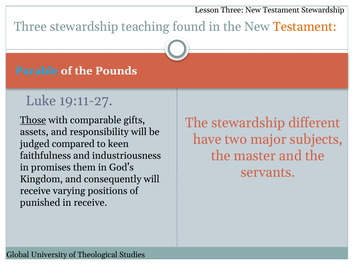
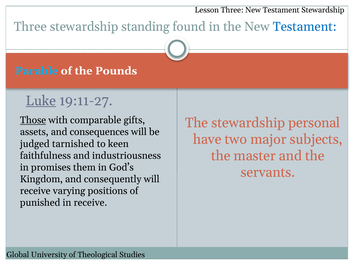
teaching: teaching -> standing (146, 27)
Testament colour: orange -> blue (305, 27)
Luke underline: none -> present (41, 101)
different: different -> personal (314, 123)
responsibility: responsibility -> consequences (99, 132)
compared: compared -> tarnished (73, 144)
